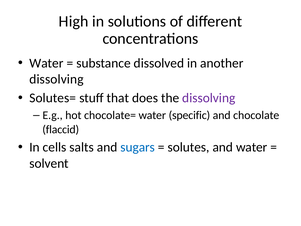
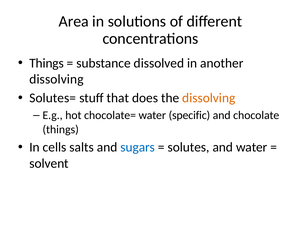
High: High -> Area (74, 21)
Water: Water -> Things (47, 63)
dissolving colour: purple -> orange (209, 98)
flaccid: flaccid -> things (61, 129)
